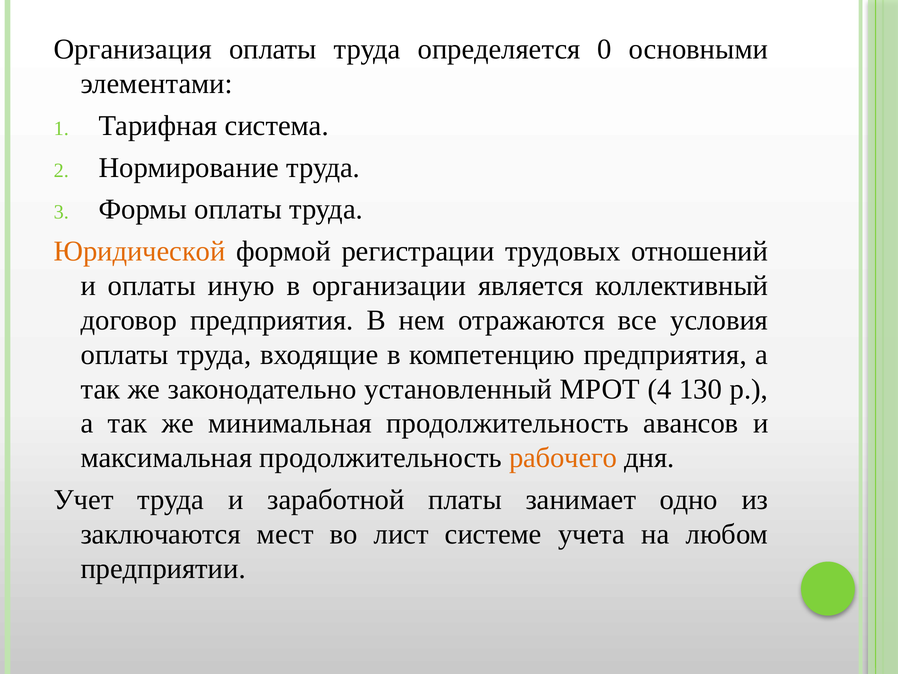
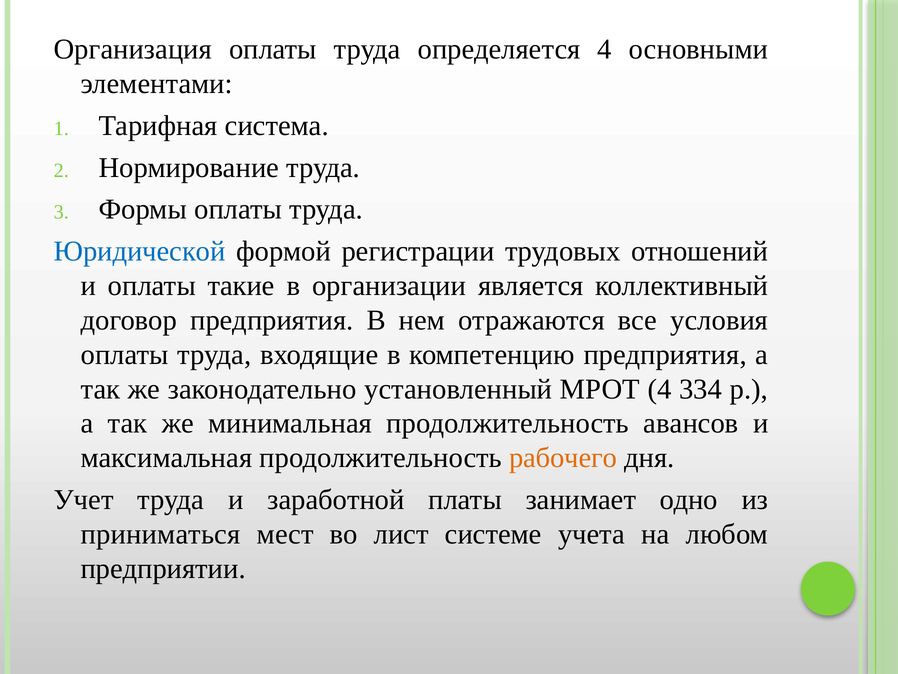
определяется 0: 0 -> 4 (605, 49)
Юридической colour: orange -> blue (140, 251)
иную: иную -> такие (241, 286)
130: 130 -> 334 (701, 389)
заключаются: заключаются -> приниматься (161, 534)
